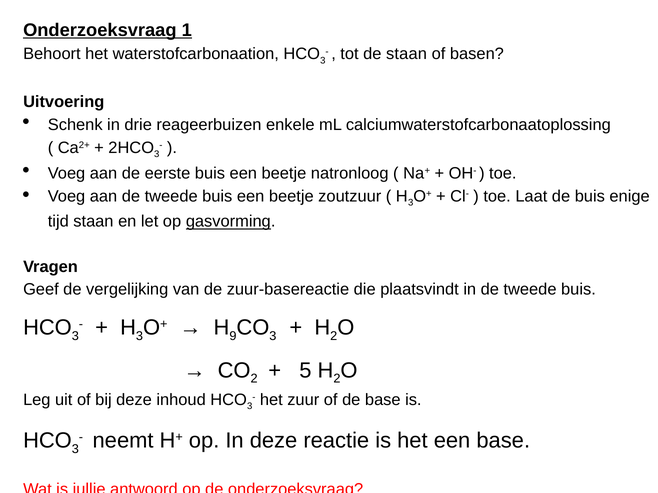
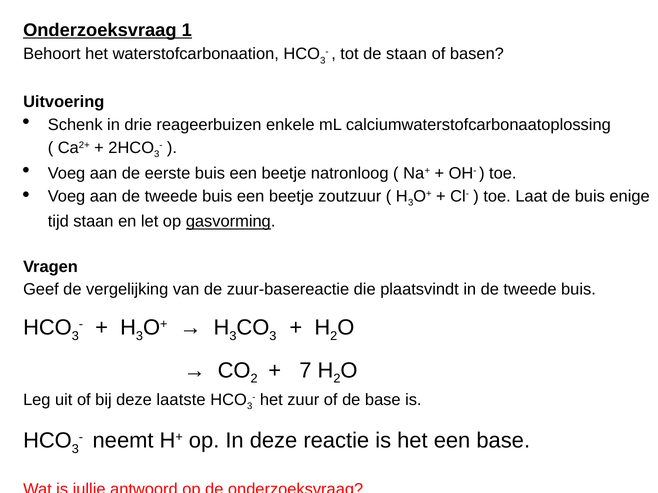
9: 9 -> 3 (233, 336)
5: 5 -> 7 (305, 371)
inhoud: inhoud -> laatste (181, 400)
